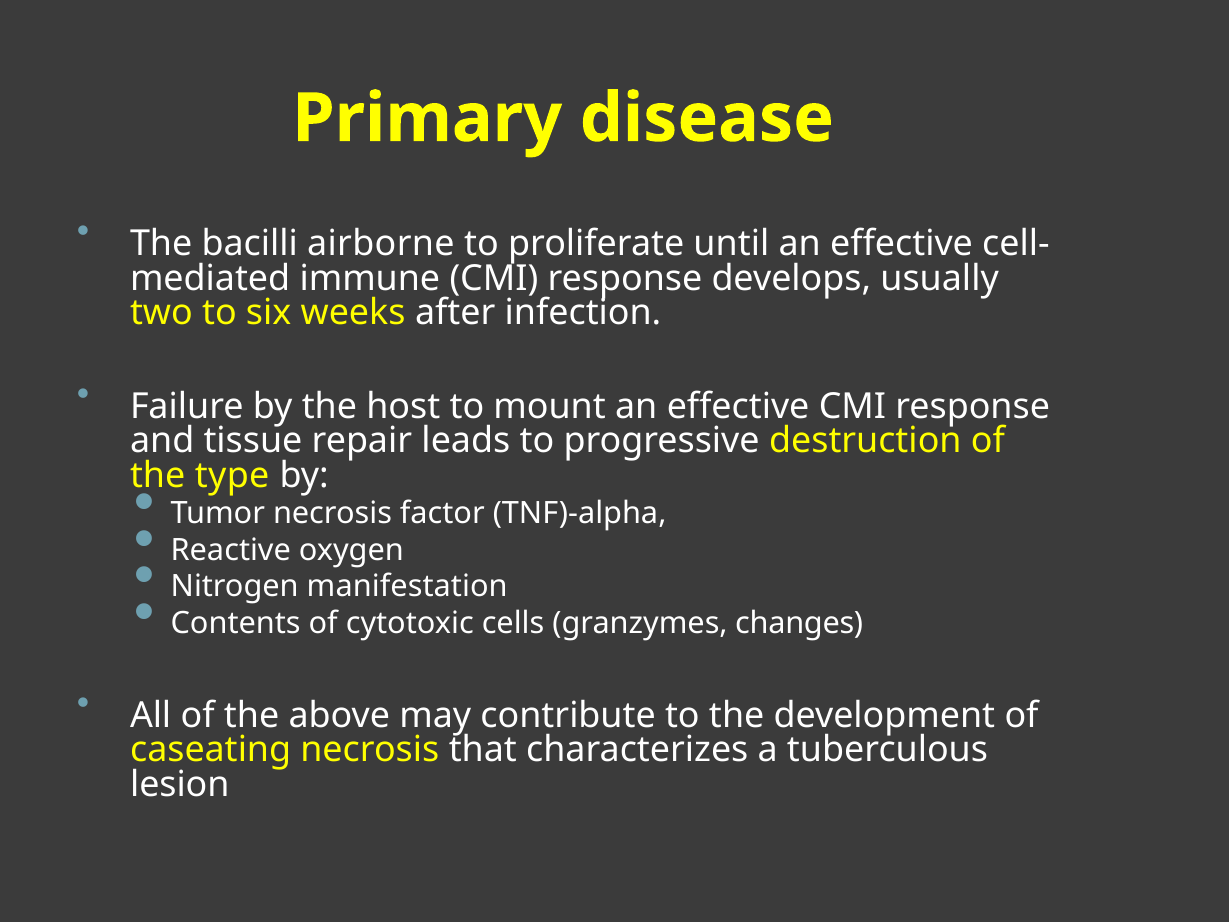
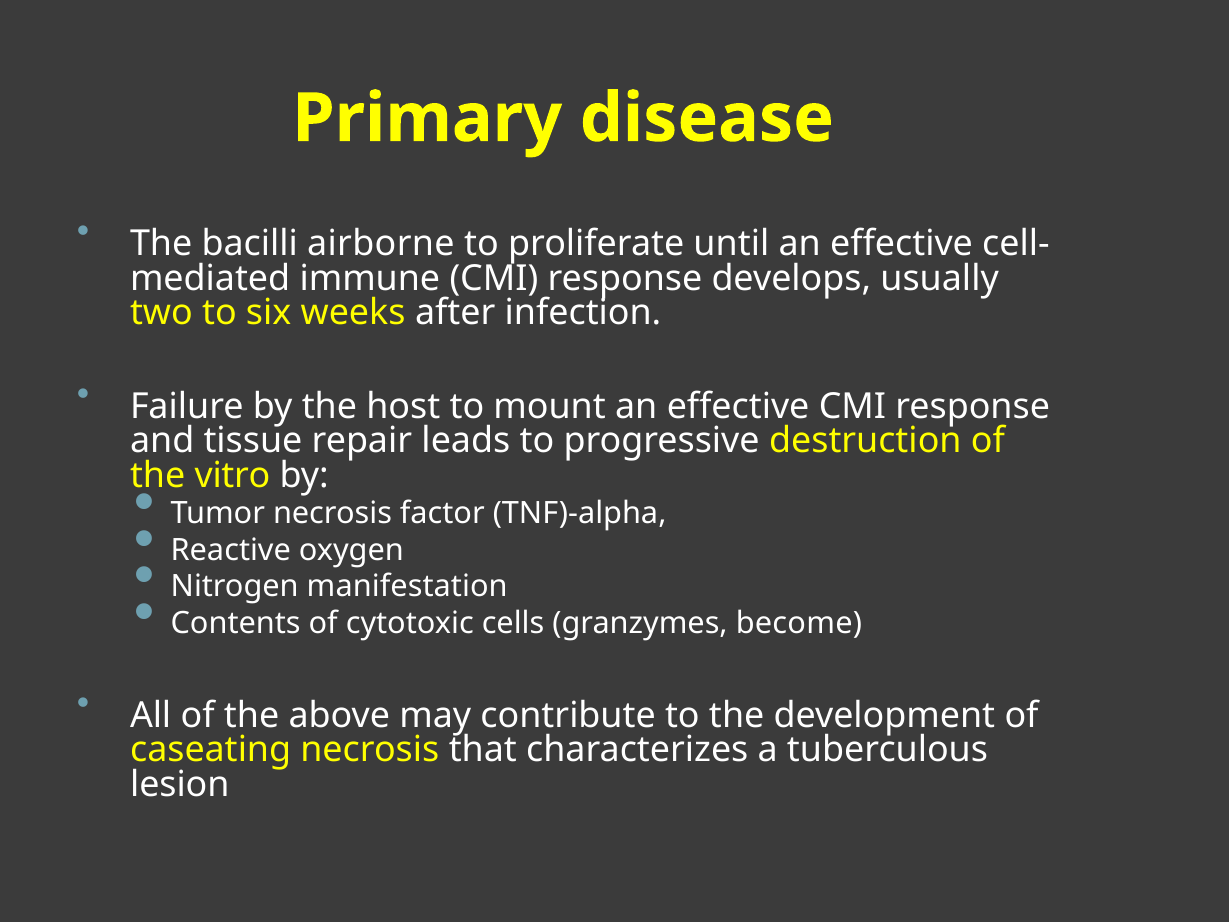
type: type -> vitro (232, 475)
changes: changes -> become (799, 623)
